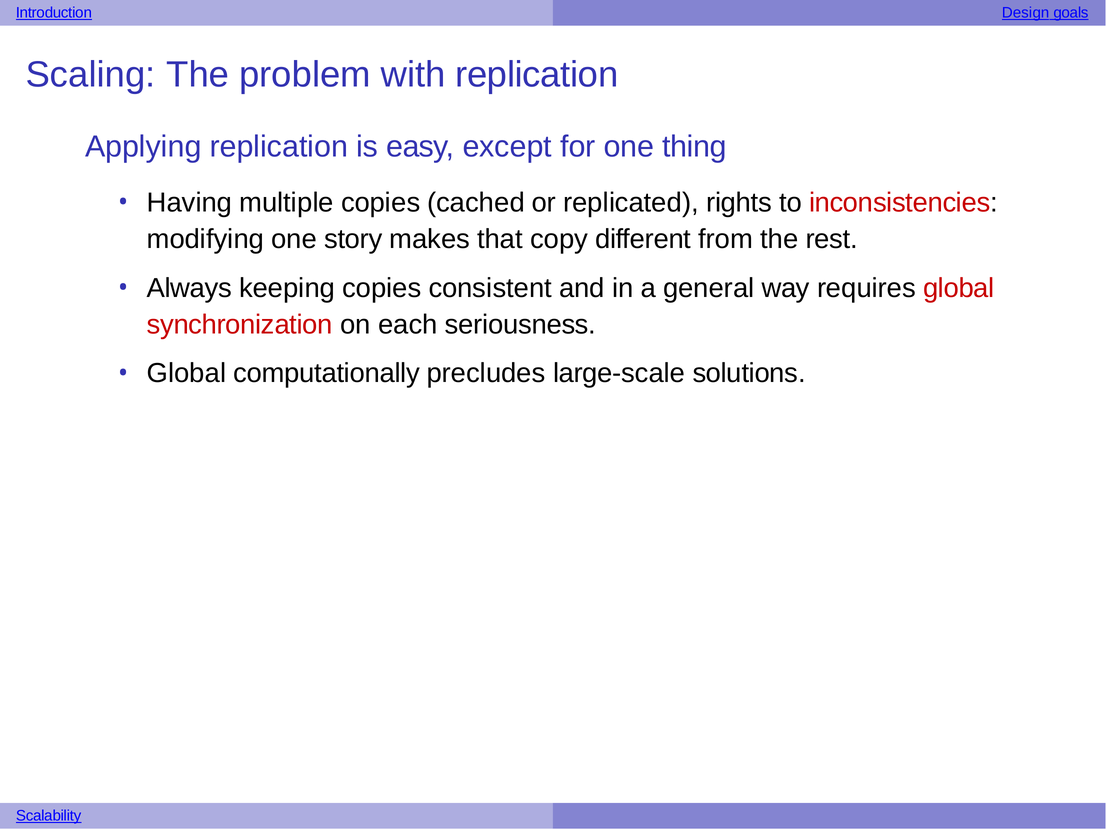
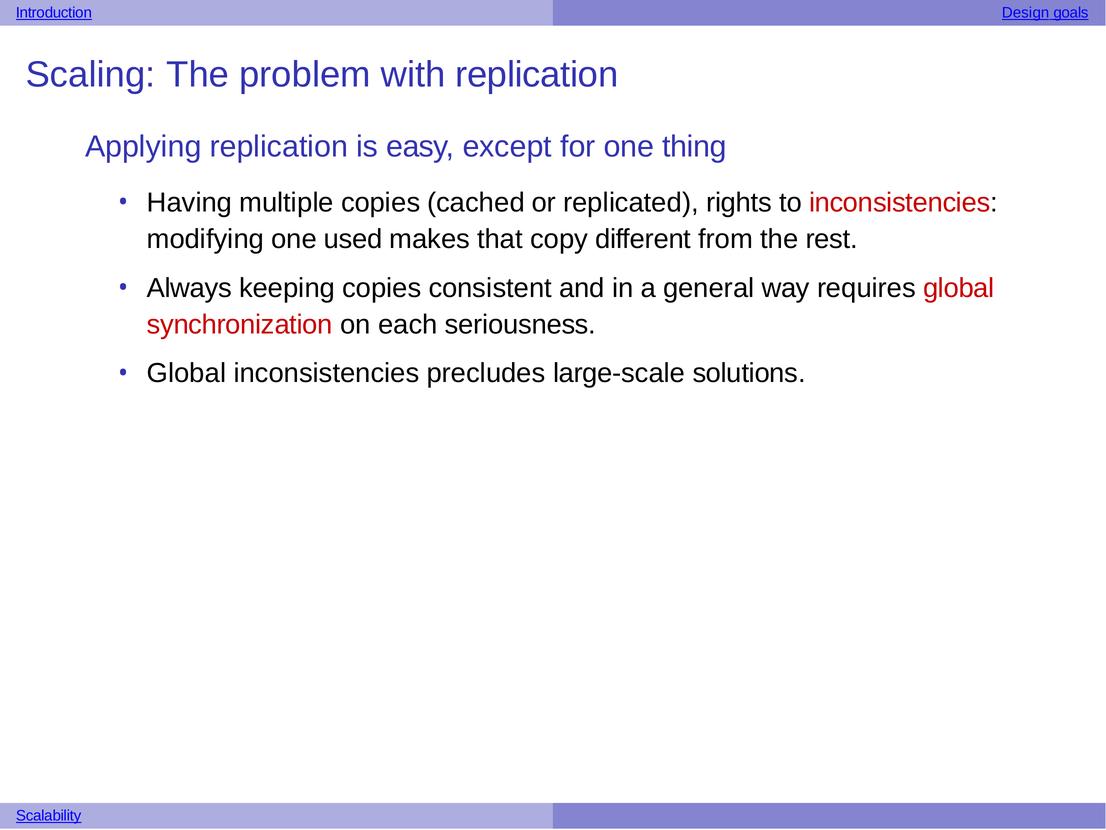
story: story -> used (353, 239)
Global computationally: computationally -> inconsistencies (326, 374)
